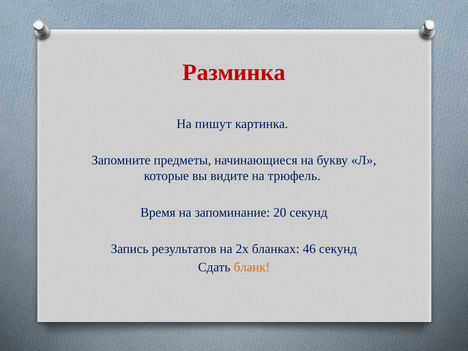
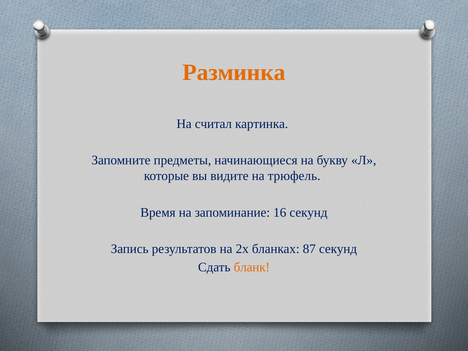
Разминка colour: red -> orange (234, 72)
пишут: пишут -> считал (213, 124)
20: 20 -> 16 (280, 212)
46: 46 -> 87 (309, 249)
